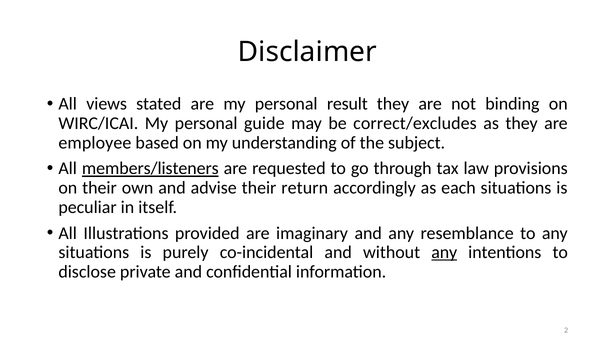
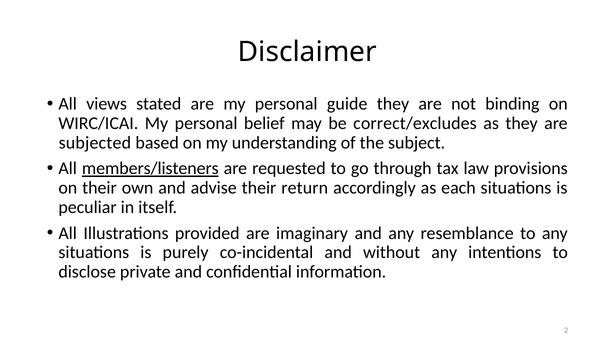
result: result -> guide (347, 104)
guide: guide -> belief (264, 123)
employee: employee -> subjected (95, 143)
any underline: present -> none (444, 252)
